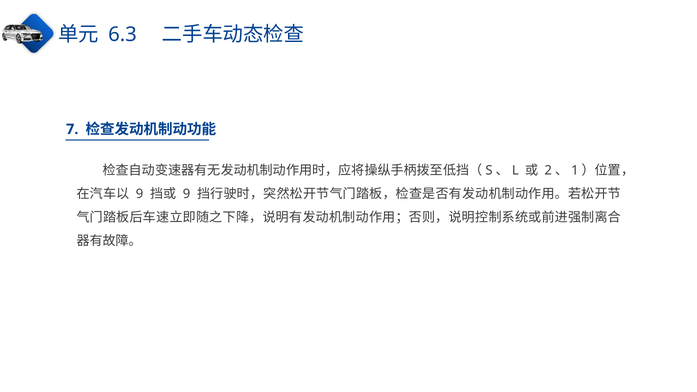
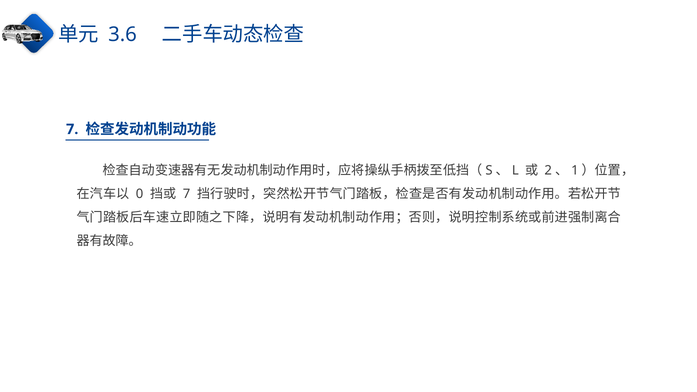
6.3: 6.3 -> 3.6 (123, 35)
9: 9 -> 0 (140, 194)
9: 9 -> 7 (187, 194)
